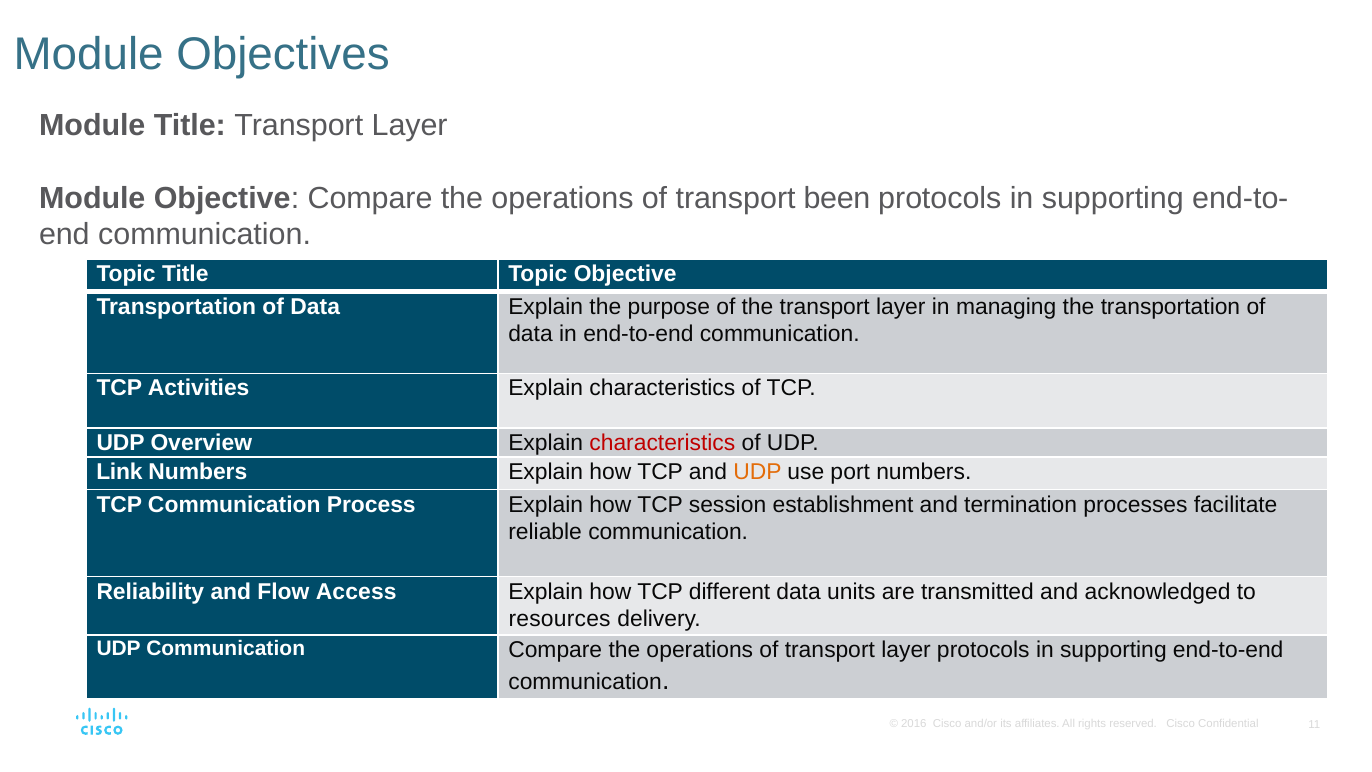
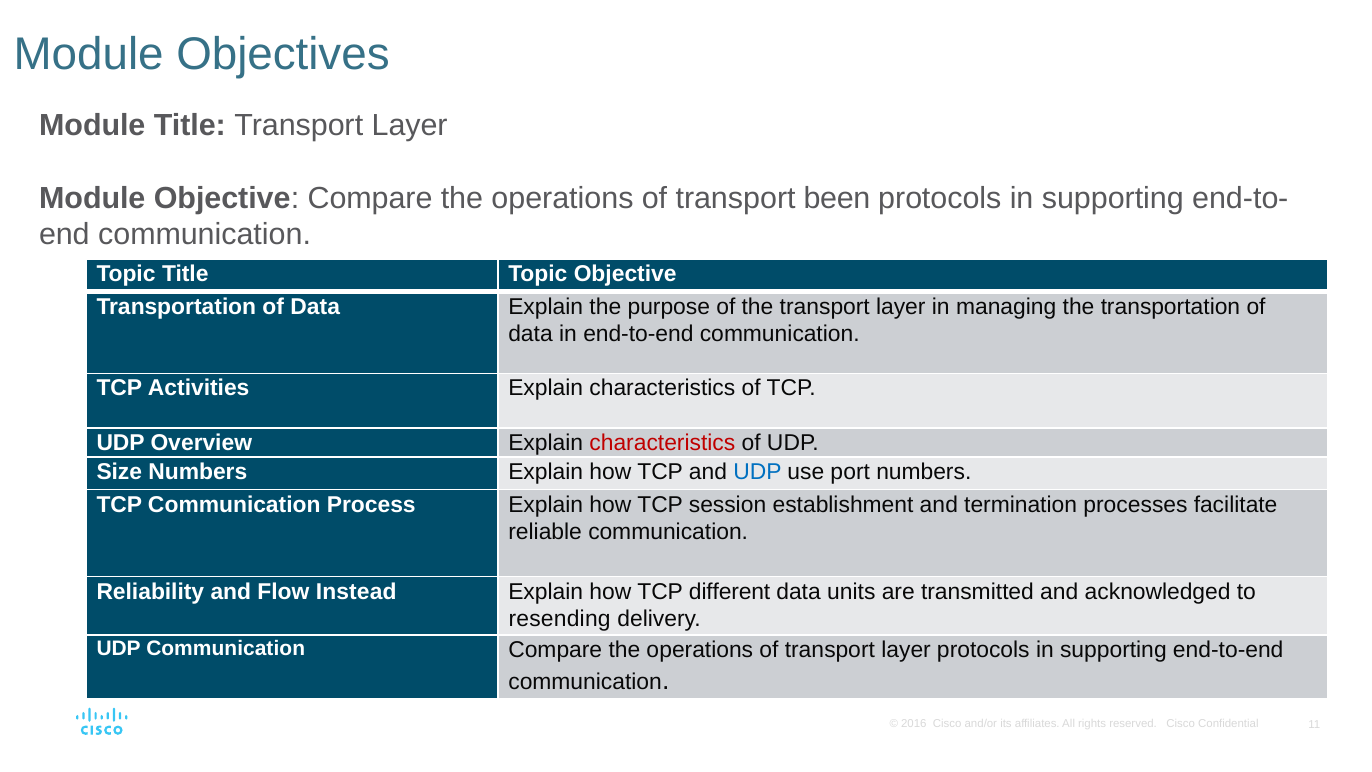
Link: Link -> Size (119, 472)
UDP colour: orange -> blue (757, 472)
Access: Access -> Instead (356, 591)
resources: resources -> resending (560, 619)
